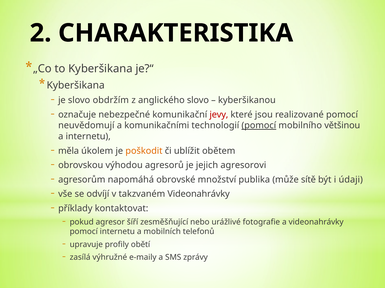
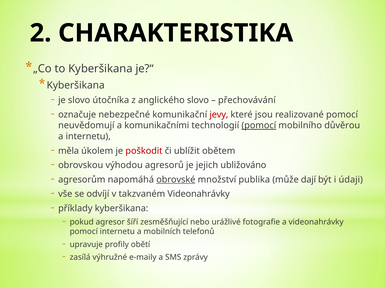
obdržím: obdržím -> útočníka (111, 100)
kyberšikanou: kyberšikanou -> přechovávání (247, 100)
většinou: většinou -> důvěrou (342, 126)
poškodit colour: orange -> red (144, 151)
agresorovi: agresorovi -> ubližováno (243, 166)
obrovské underline: none -> present (176, 180)
sítě: sítě -> dají (308, 180)
příklady kontaktovat: kontaktovat -> kyberšikana (122, 209)
